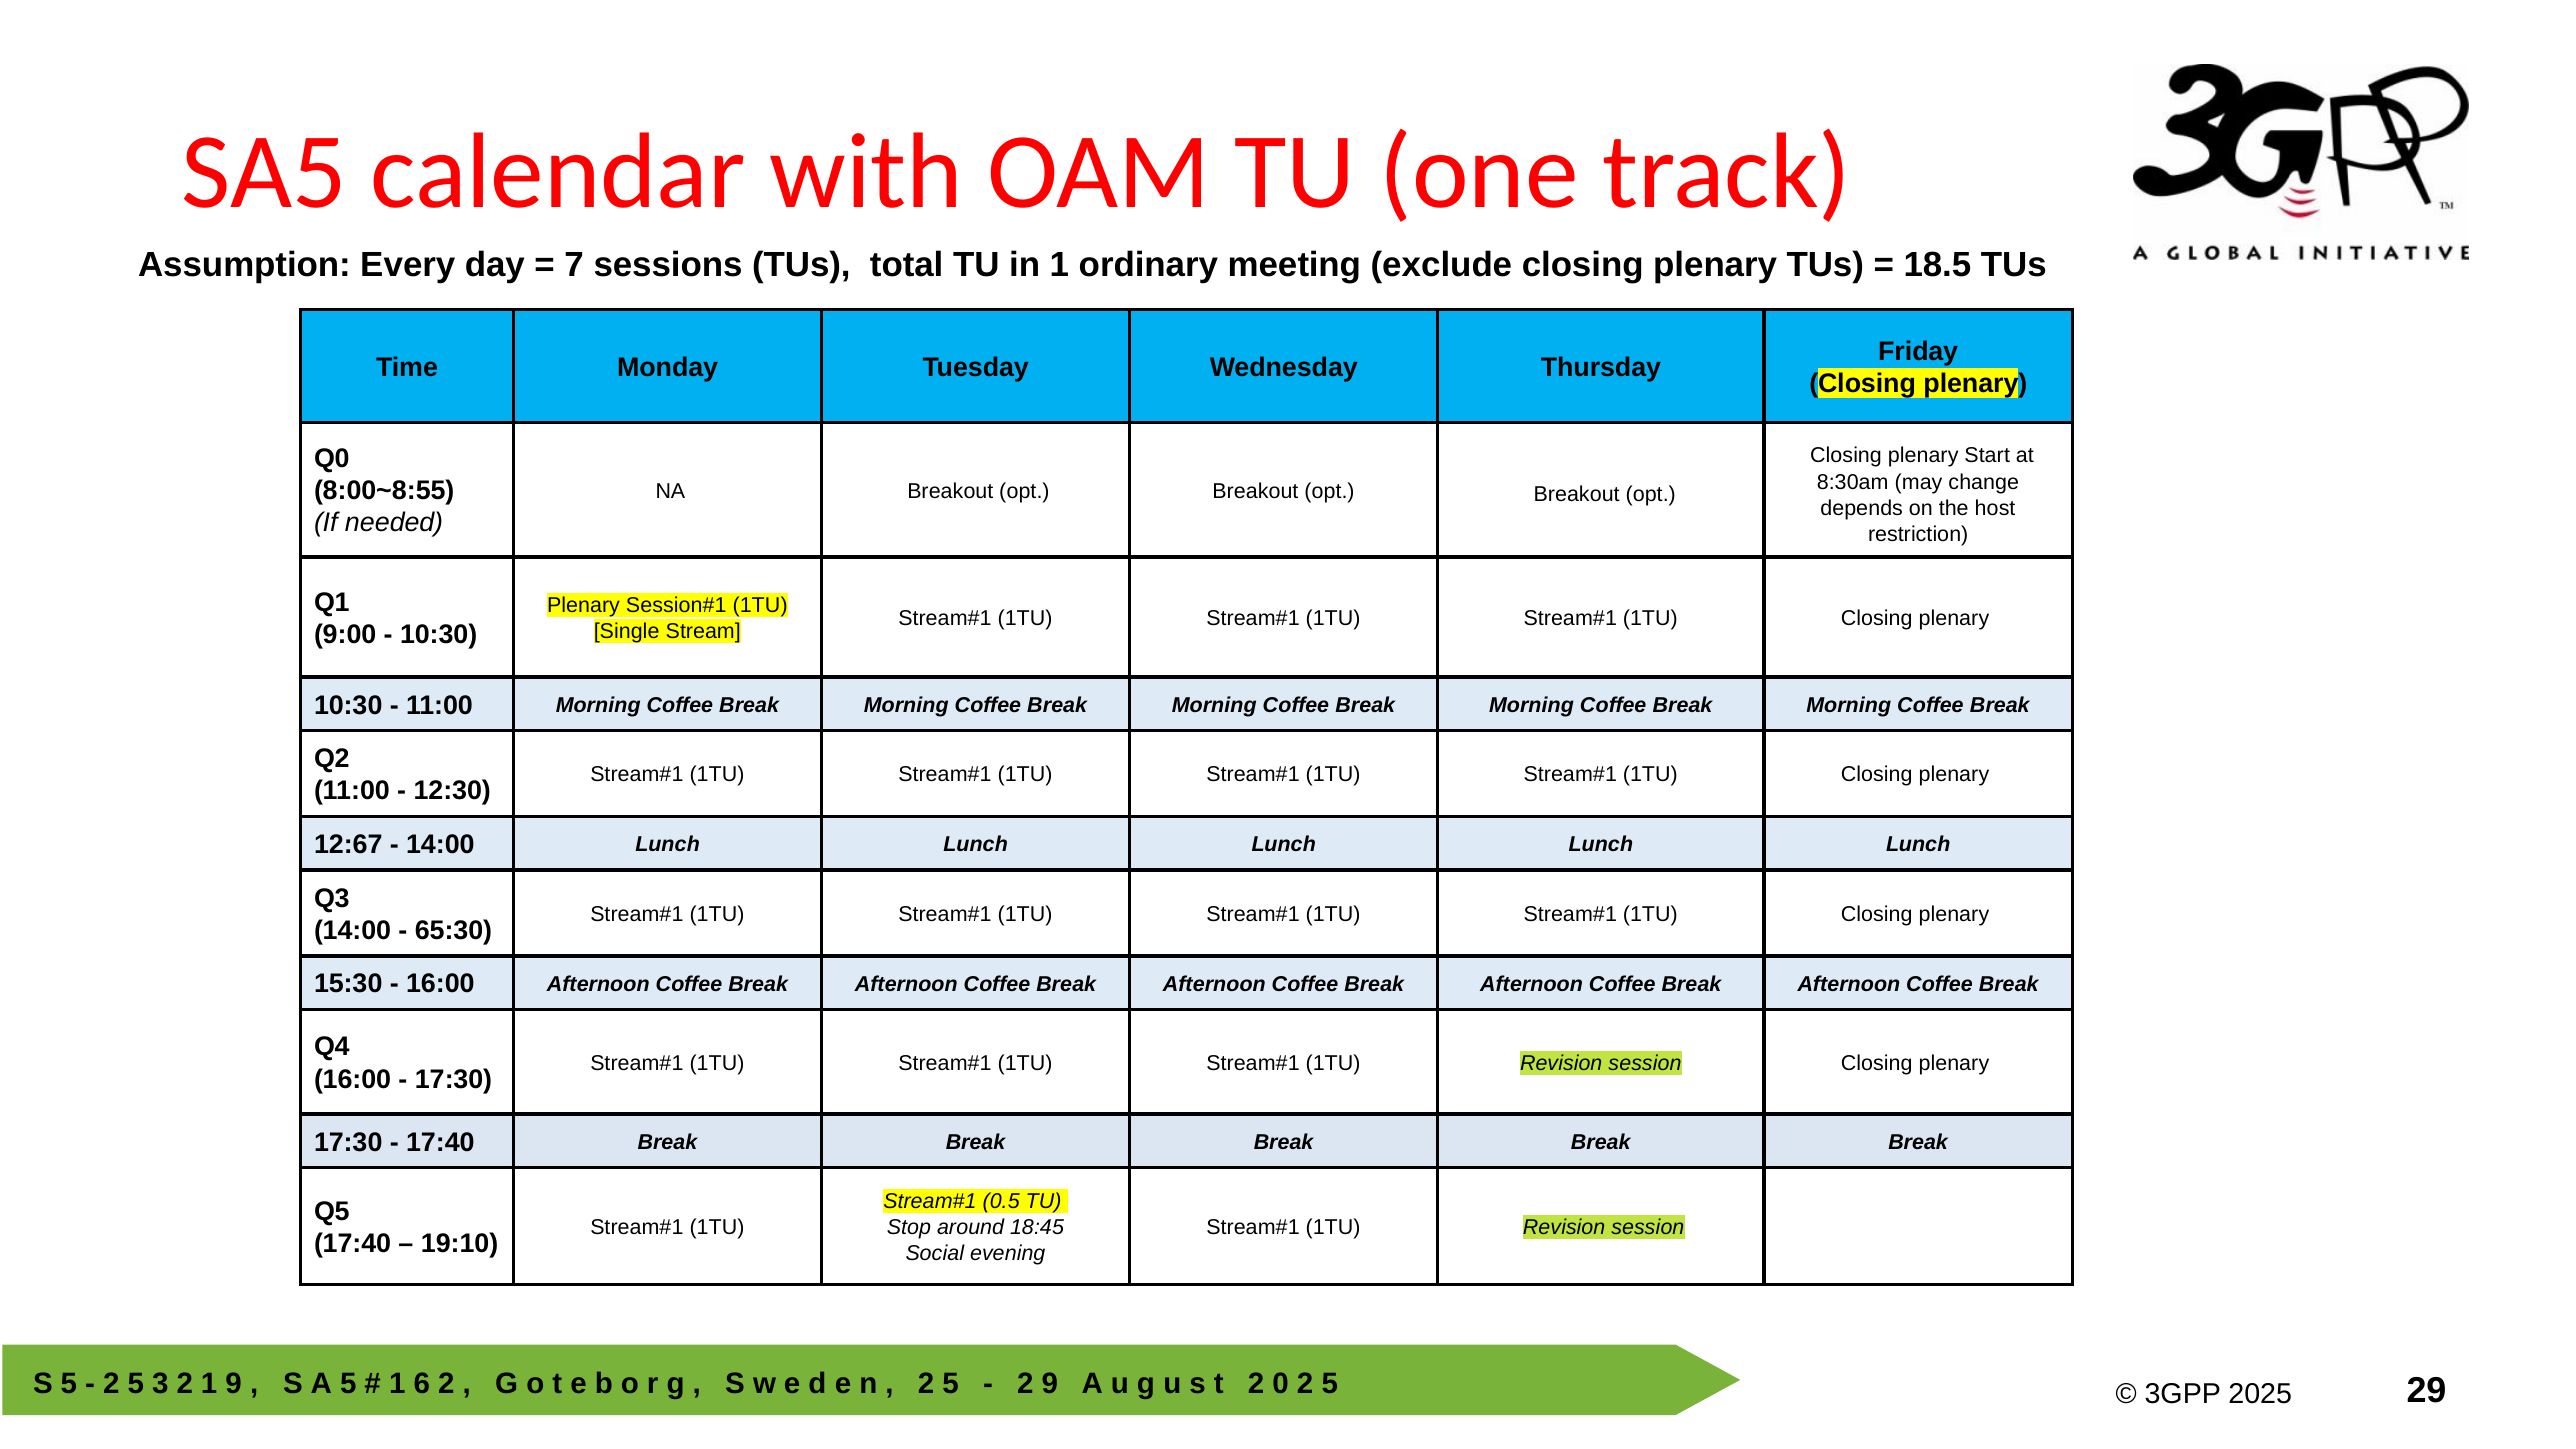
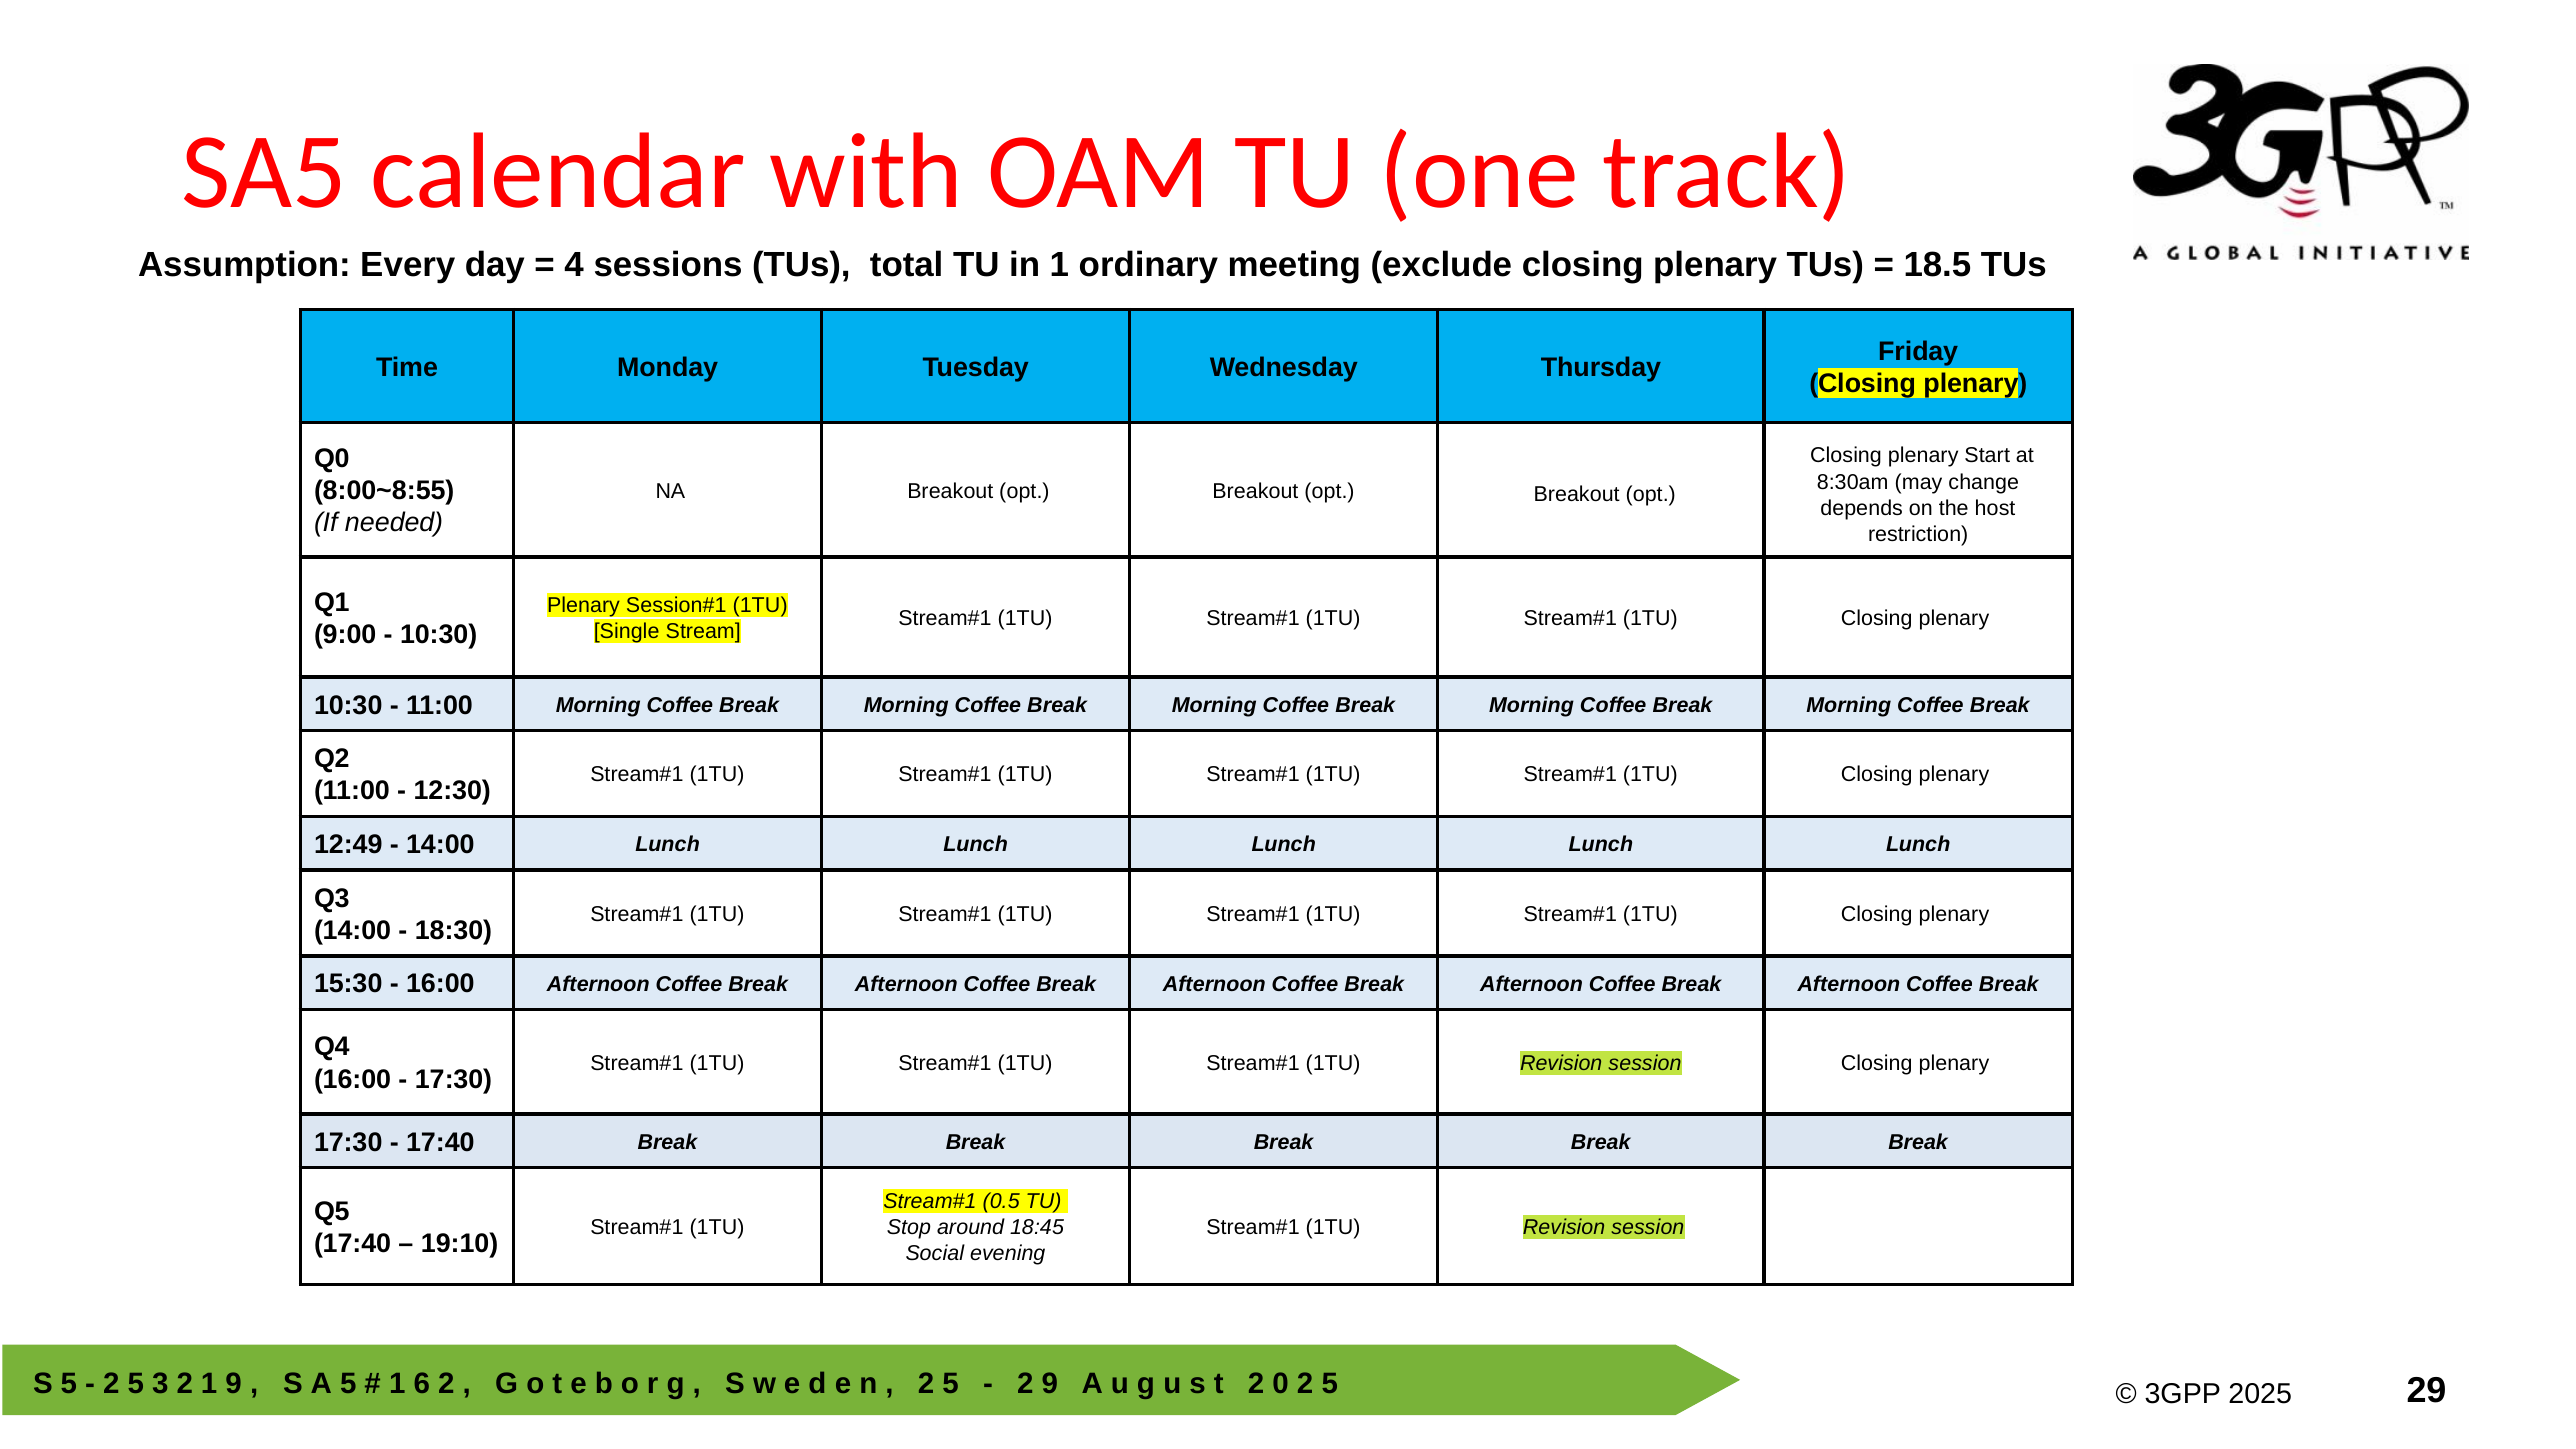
7: 7 -> 4 (574, 265)
12:67: 12:67 -> 12:49 (348, 845)
65:30: 65:30 -> 18:30 (454, 930)
